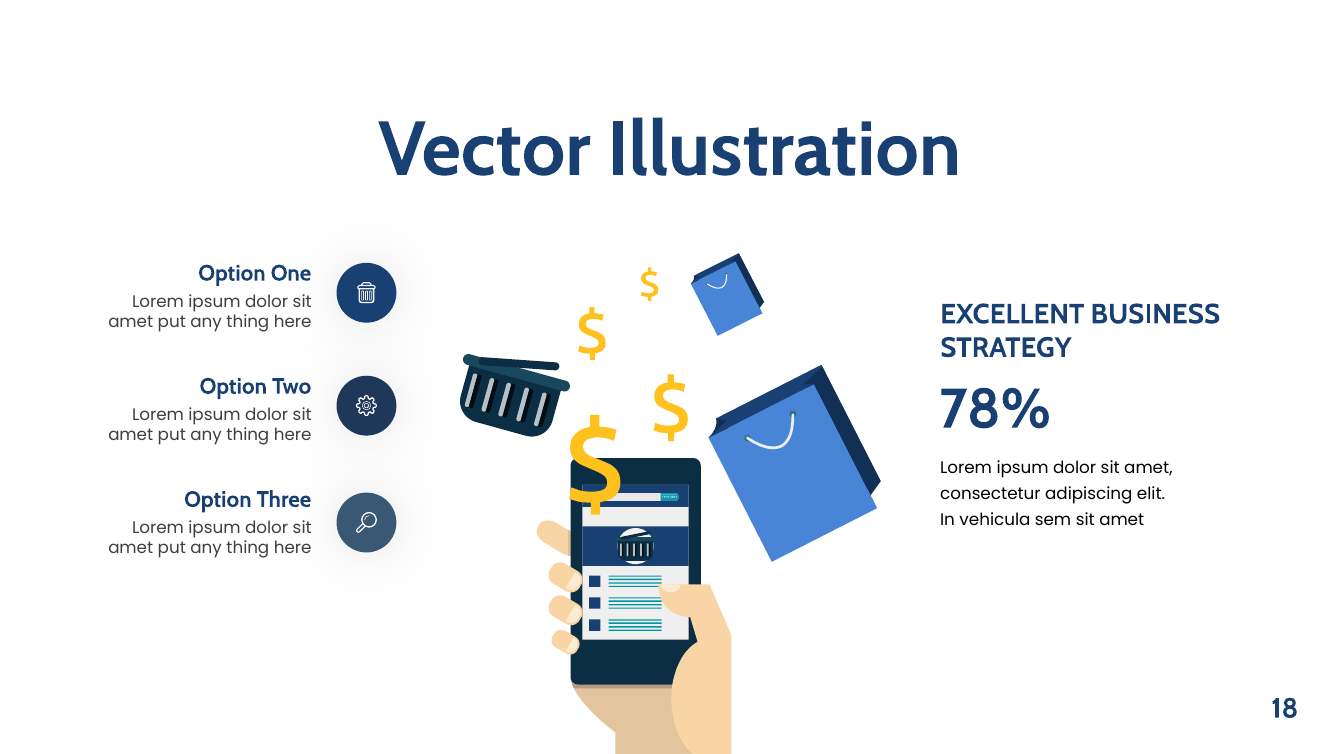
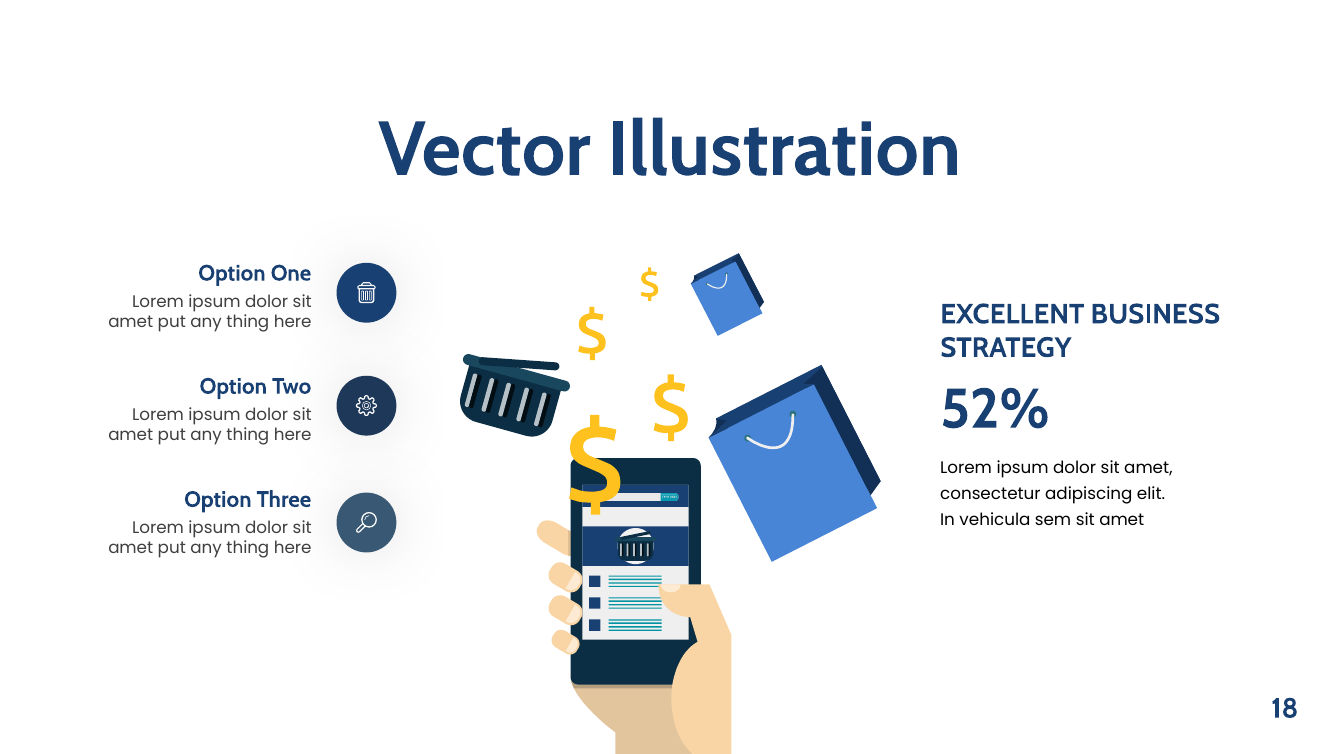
78%: 78% -> 52% (995, 409)
